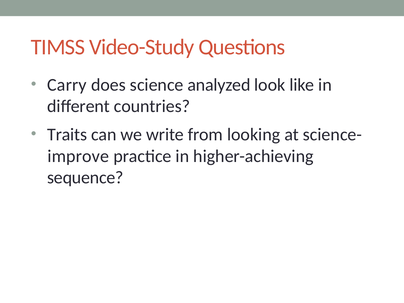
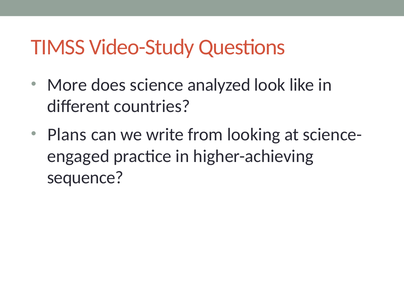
Carry: Carry -> More (67, 85)
Traits: Traits -> Plans (67, 135)
improve: improve -> engaged (78, 156)
